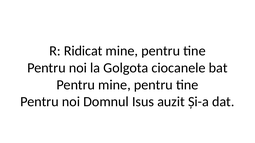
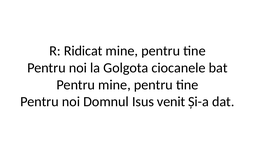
auzit: auzit -> venit (171, 102)
